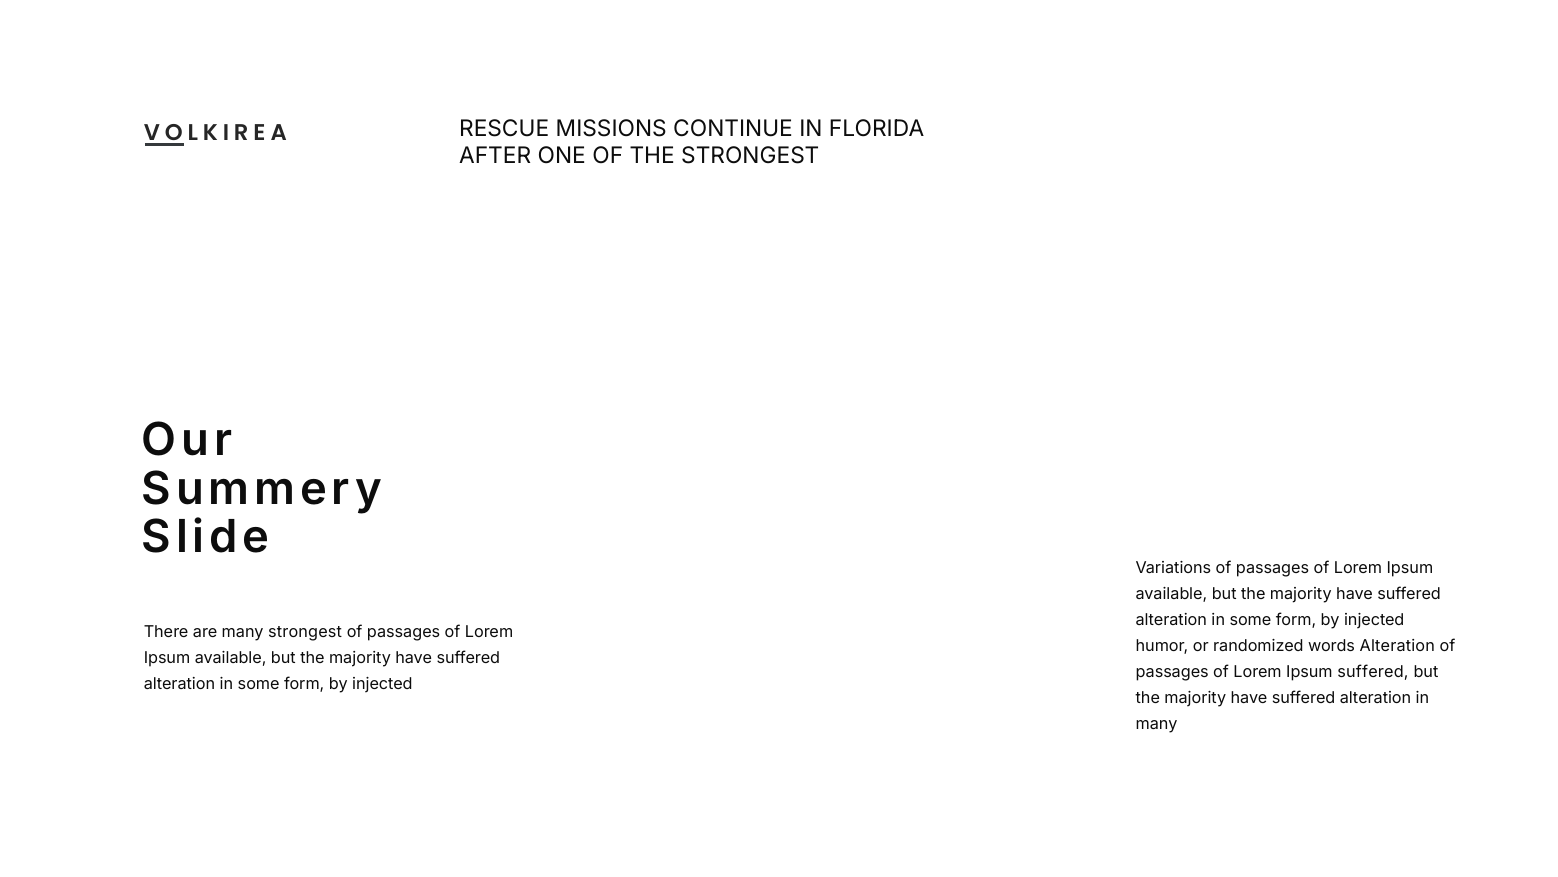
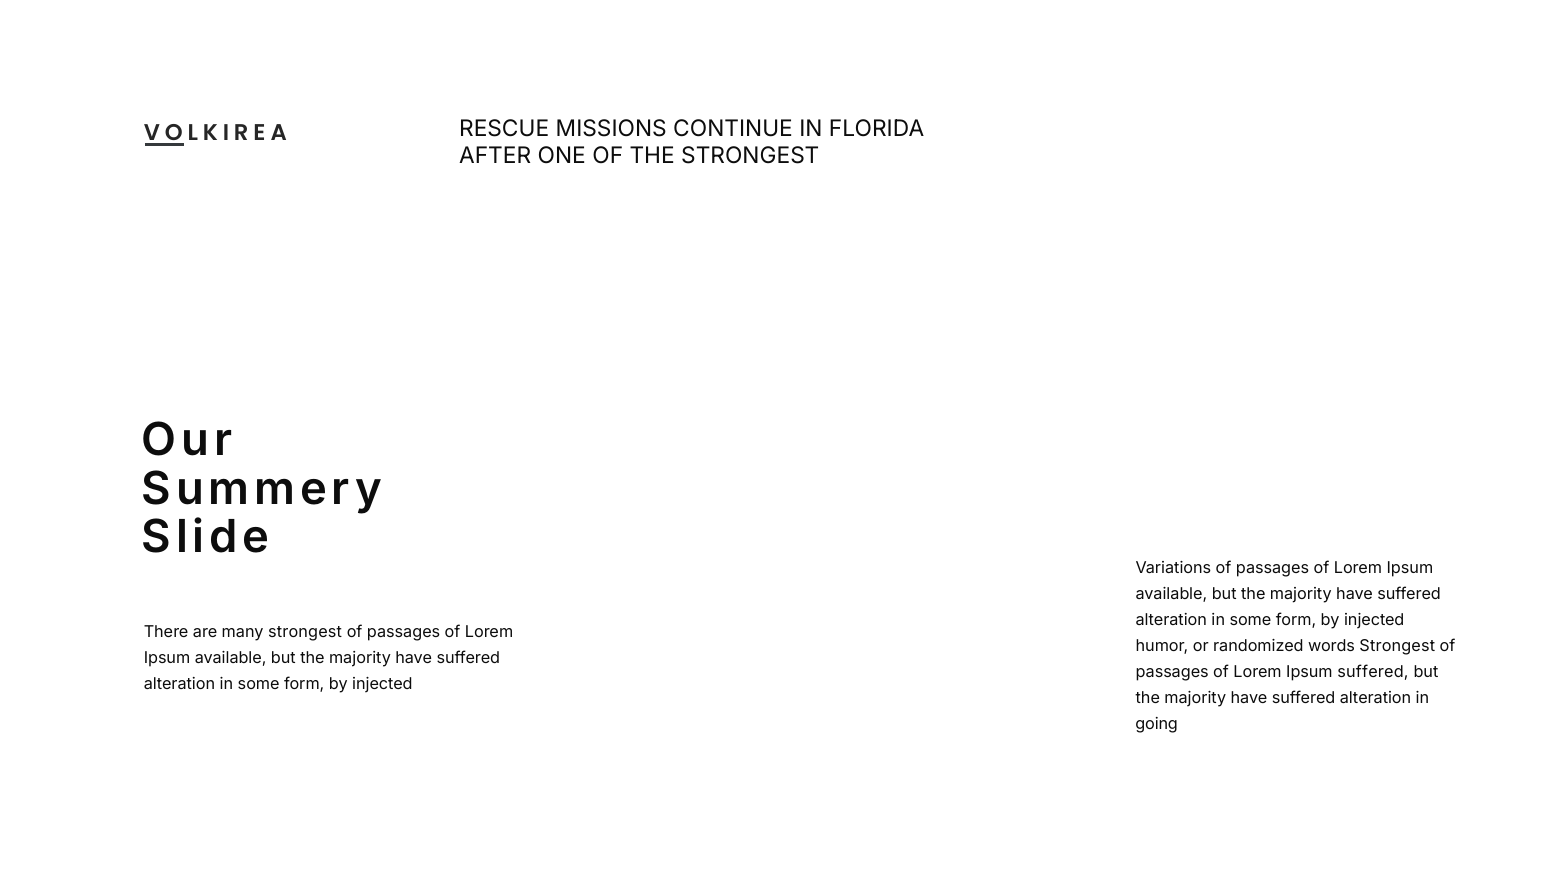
words Alteration: Alteration -> Strongest (1397, 645)
many: many -> going (1157, 723)
